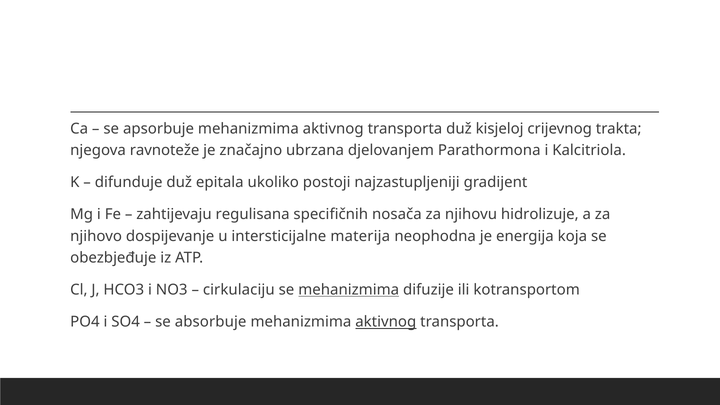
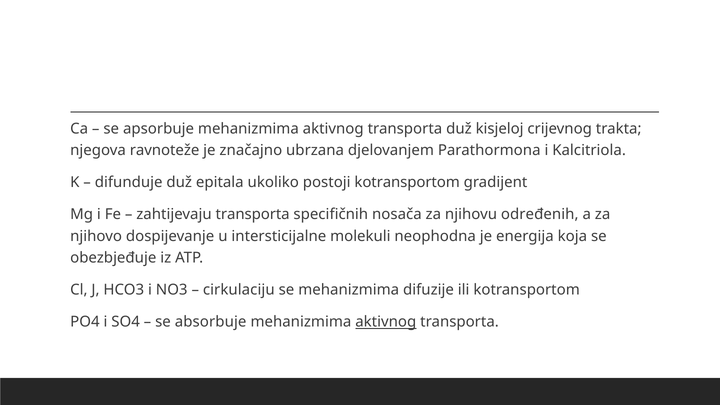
postoji najzastupljeniji: najzastupljeniji -> kotransportom (407, 182)
zahtijevaju regulisana: regulisana -> transporta (253, 214)
hidrolizuje: hidrolizuje -> određenih (540, 214)
materija: materija -> molekuli (360, 236)
mehanizmima underline: present -> none (349, 290)
